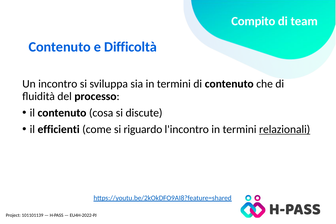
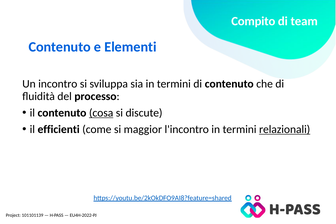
Difficoltà: Difficoltà -> Elementi (130, 47)
cosa underline: none -> present (101, 113)
riguardo: riguardo -> maggior (143, 129)
